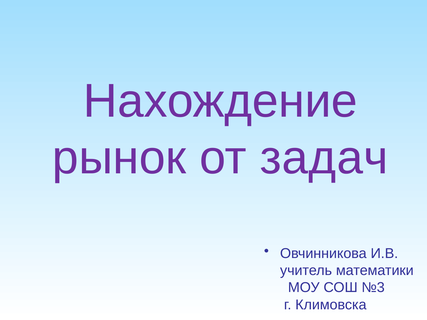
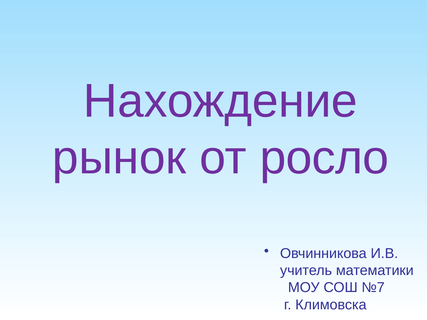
задач: задач -> росло (324, 158)
№3: №3 -> №7 (373, 288)
